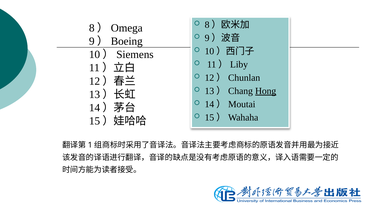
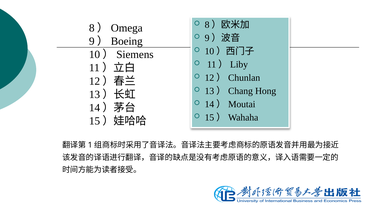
Hong underline: present -> none (266, 91)
